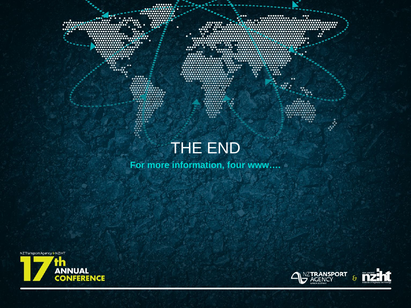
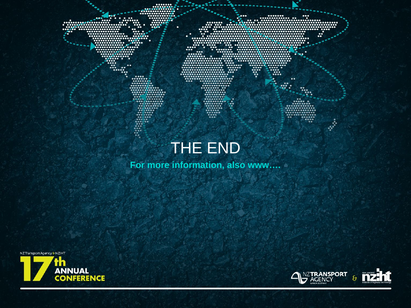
four: four -> also (236, 165)
